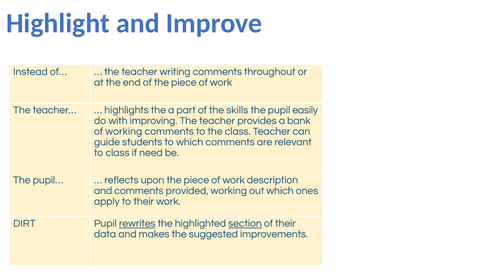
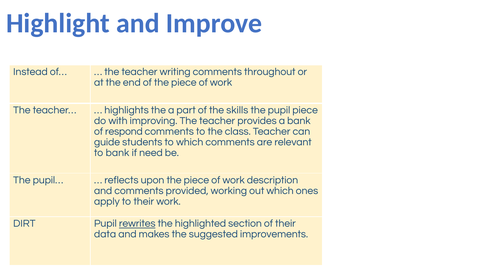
pupil easily: easily -> piece (305, 110)
of working: working -> respond (124, 132)
to class: class -> bank (118, 153)
section underline: present -> none (245, 224)
